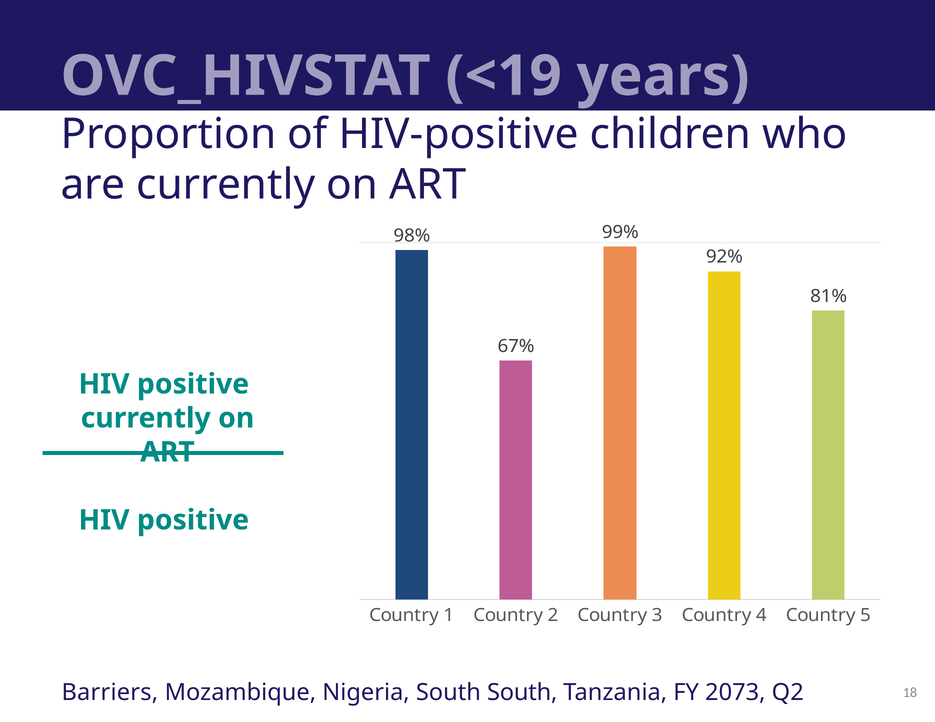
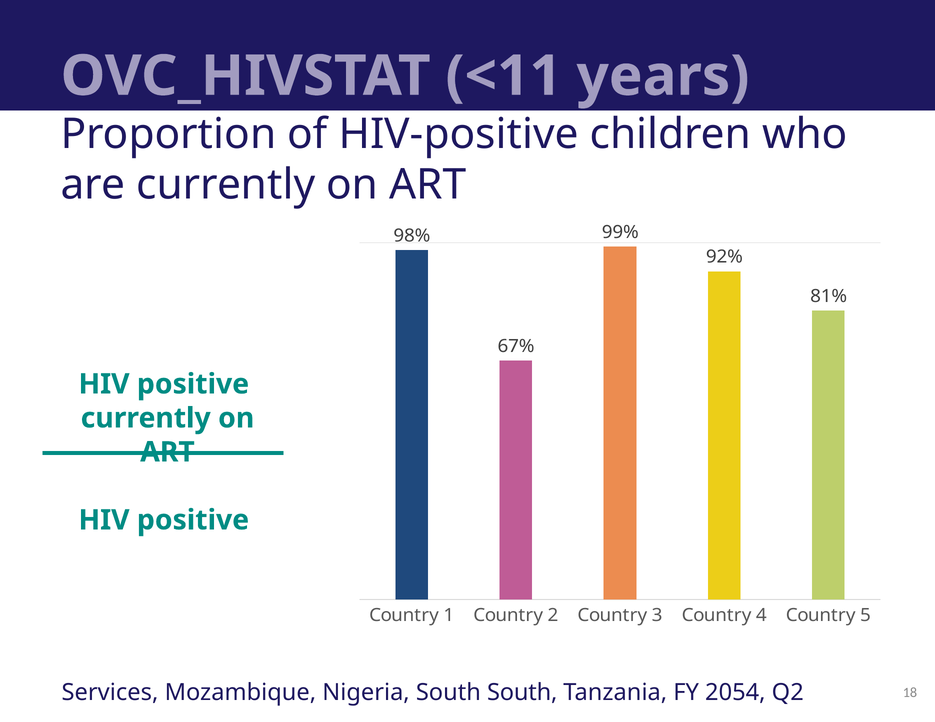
<19: <19 -> <11 (504, 76)
Barriers: Barriers -> Services (110, 693)
2073: 2073 -> 2054 (735, 693)
